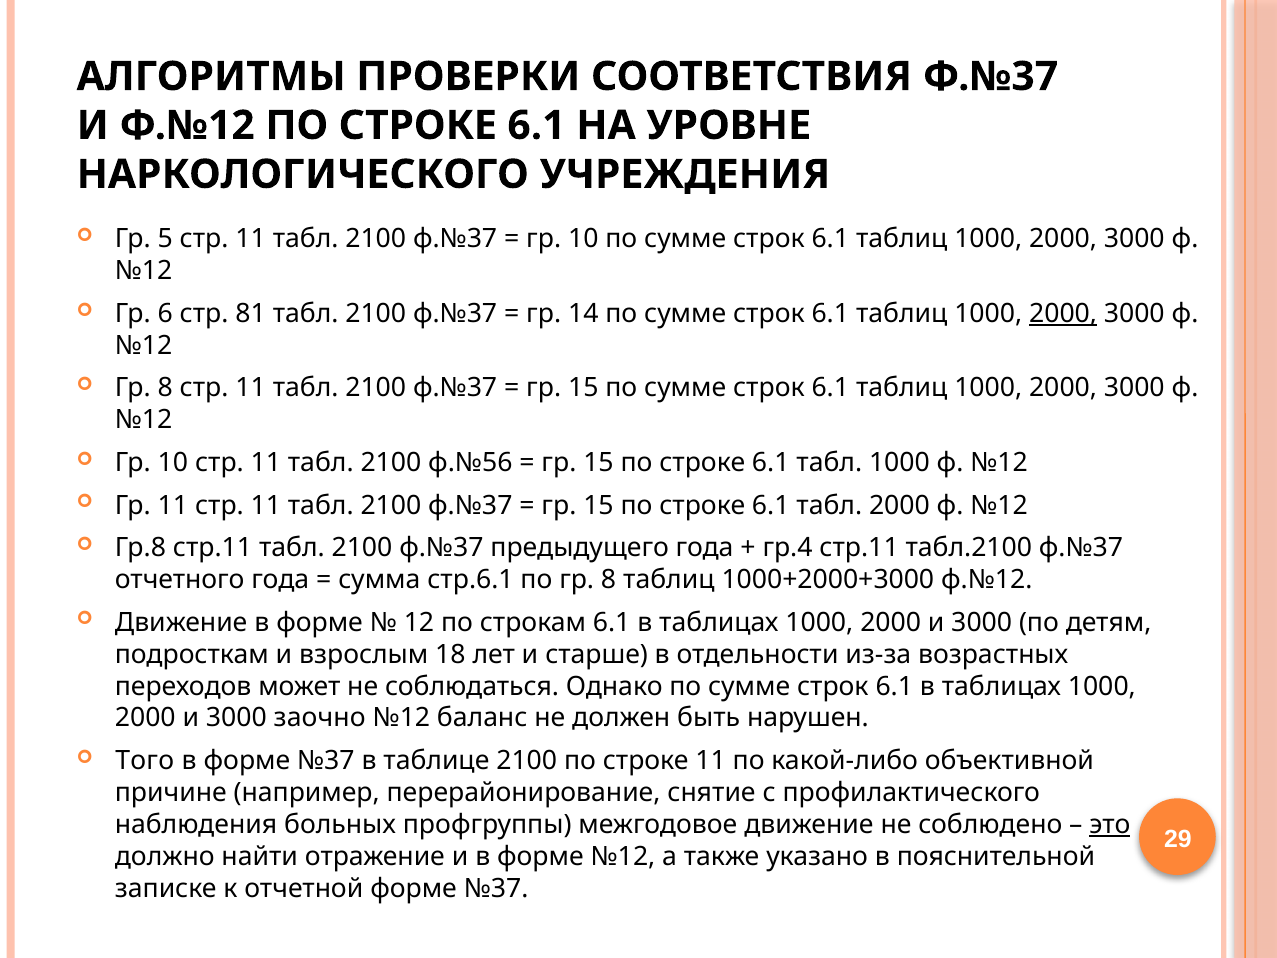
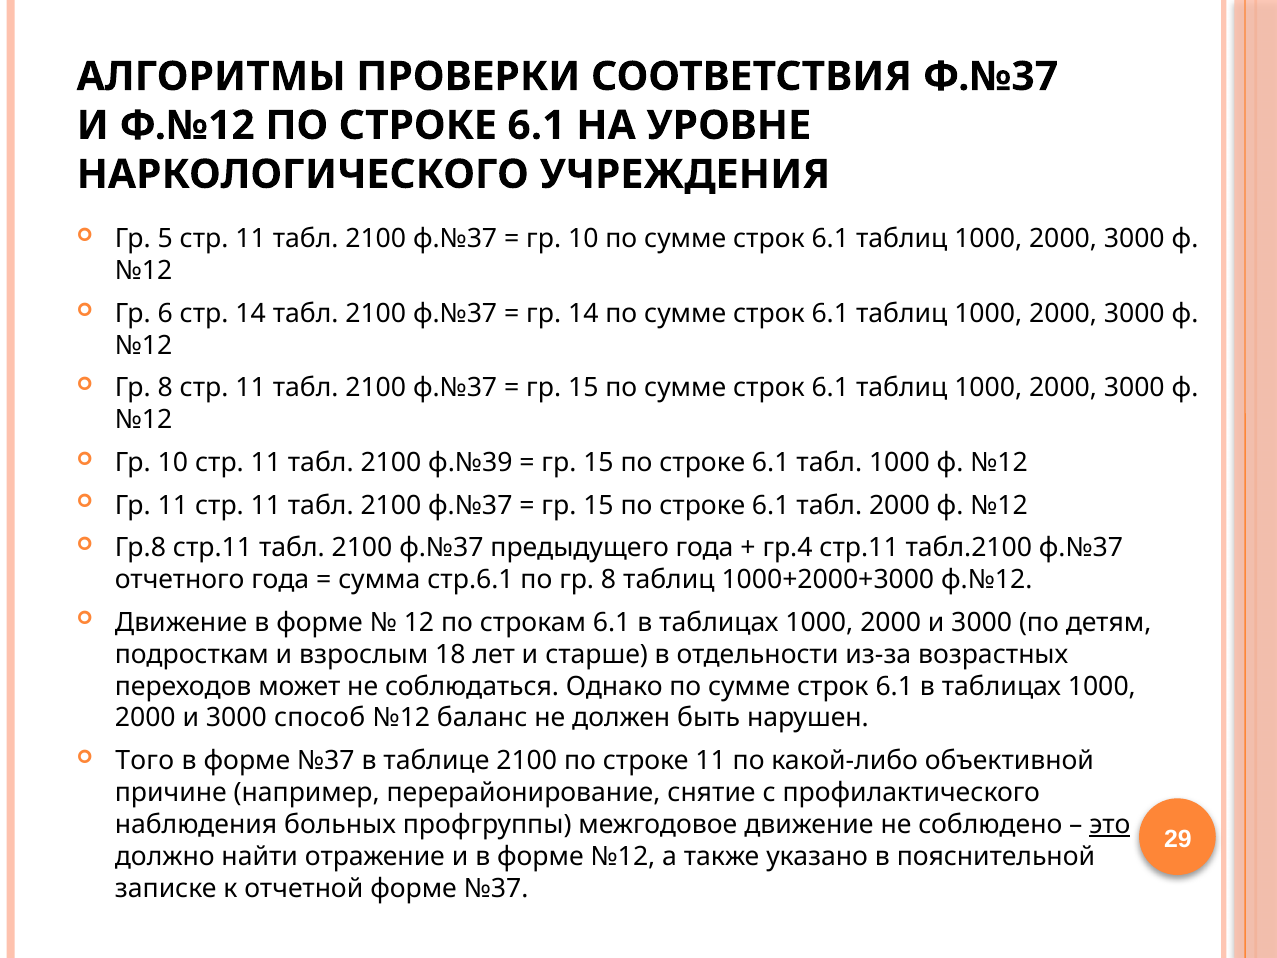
стр 81: 81 -> 14 (251, 314)
2000 underline: present -> none (1063, 314)
ф.№56: ф.№56 -> ф.№39 (470, 463)
заочно: заочно -> способ (320, 718)
